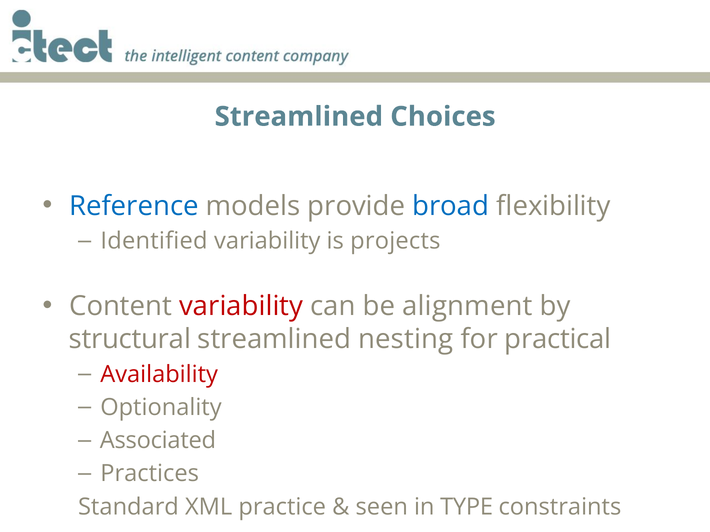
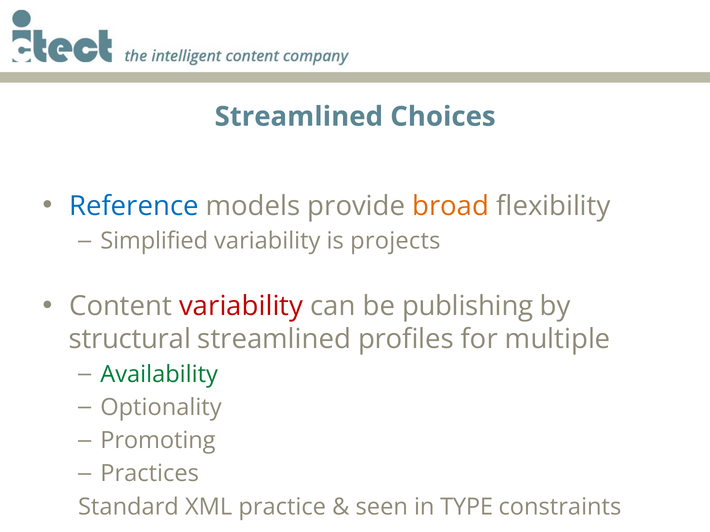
broad colour: blue -> orange (451, 206)
Identified: Identified -> Simplified (154, 241)
alignment: alignment -> publishing (468, 306)
nesting: nesting -> profiles (406, 339)
practical: practical -> multiple (558, 339)
Availability colour: red -> green (159, 375)
Associated: Associated -> Promoting (158, 441)
